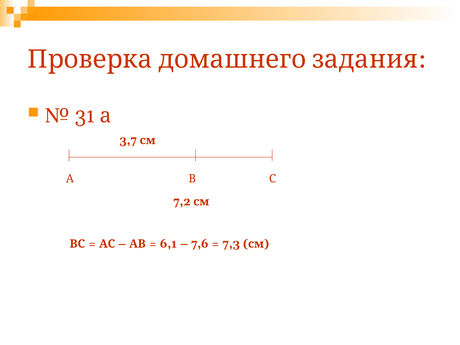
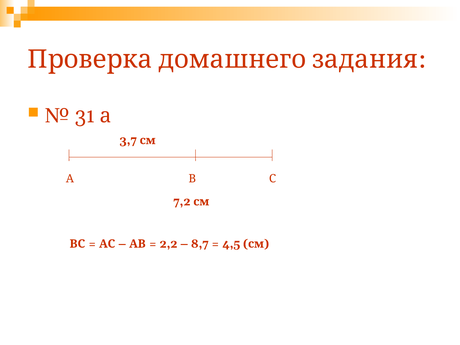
6,1: 6,1 -> 2,2 (168, 244)
7,6: 7,6 -> 8,7 (200, 244)
7,3: 7,3 -> 4,5 (231, 244)
